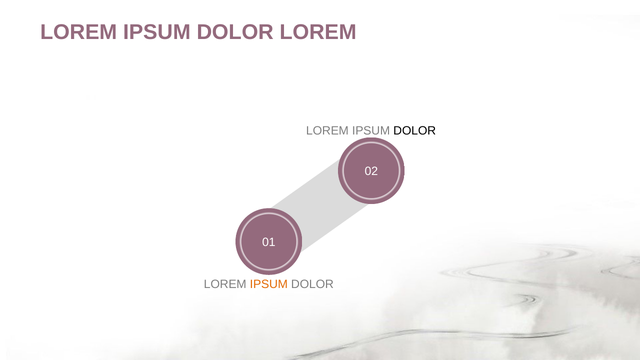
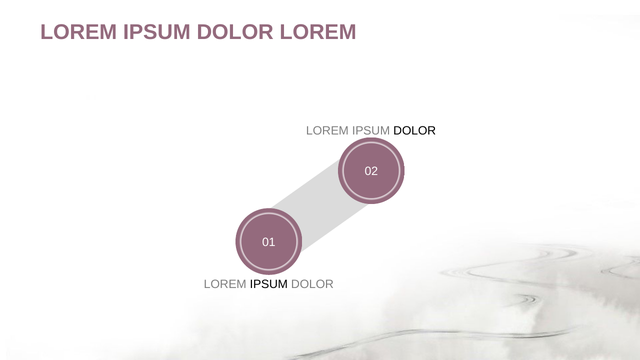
IPSUM colour: orange -> black (269, 284)
